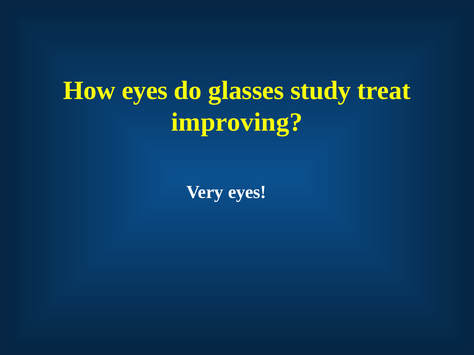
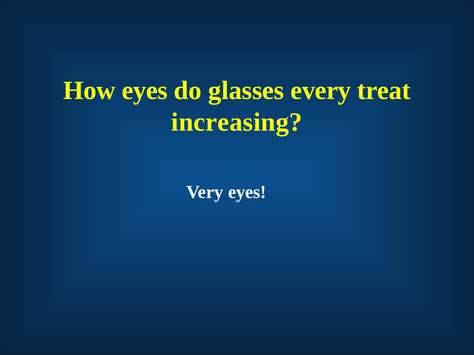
study: study -> every (321, 91)
improving: improving -> increasing (237, 122)
